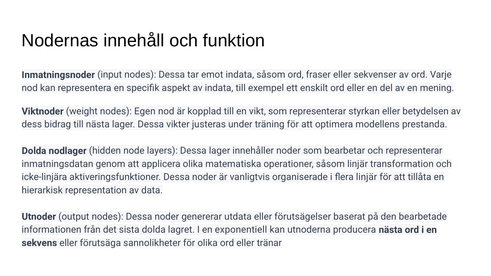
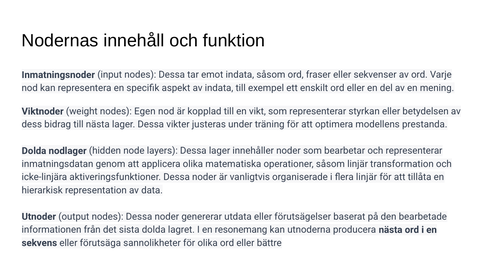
exponentiell: exponentiell -> resonemang (241, 230)
tränar: tränar -> bättre (269, 243)
